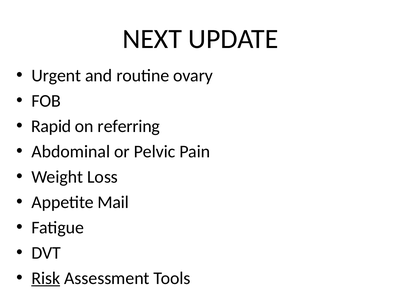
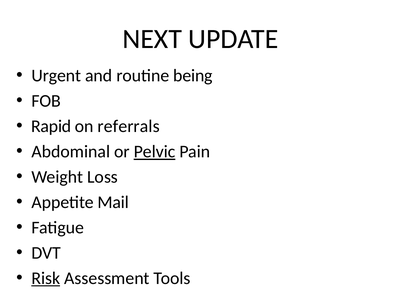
ovary: ovary -> being (193, 76)
referring: referring -> referrals (129, 126)
Pelvic underline: none -> present (155, 152)
